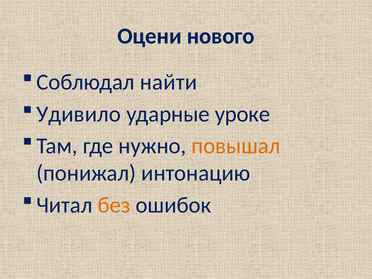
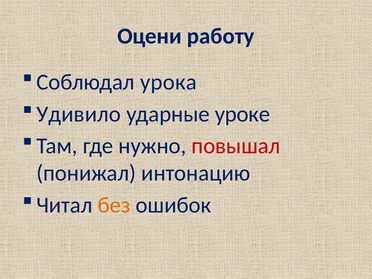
нового: нового -> работу (221, 36)
найти: найти -> урока (168, 82)
повышал colour: orange -> red (236, 146)
